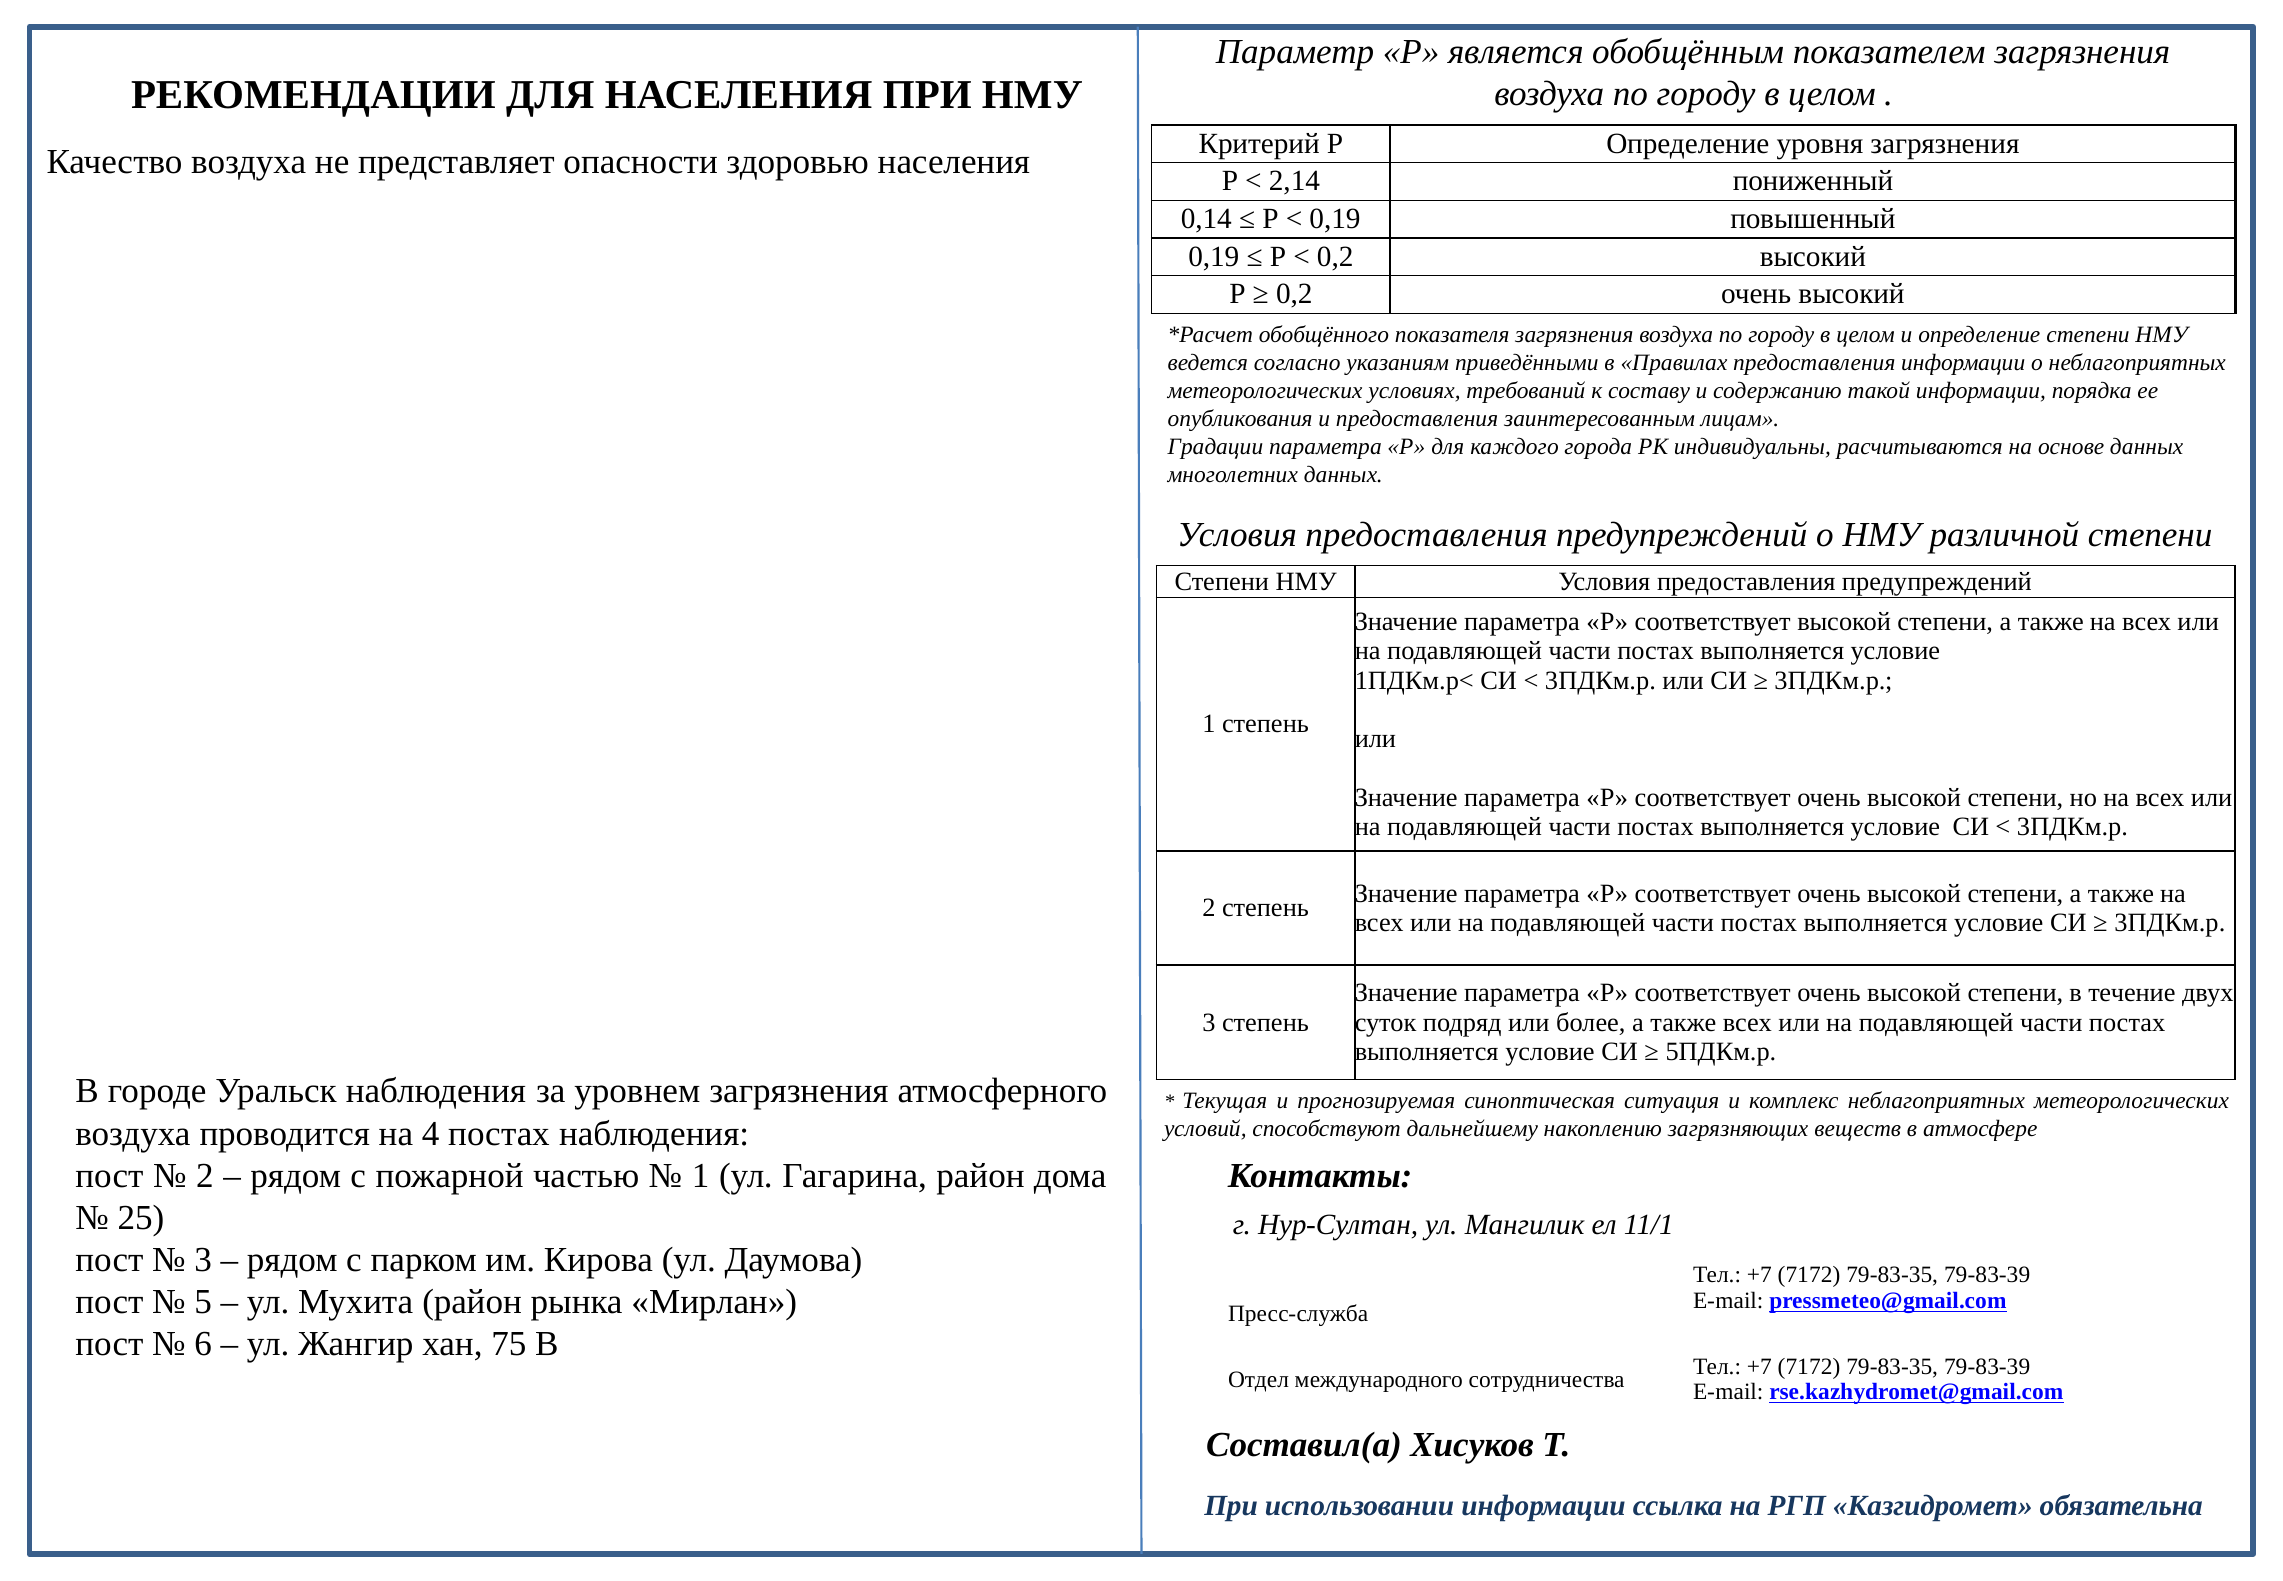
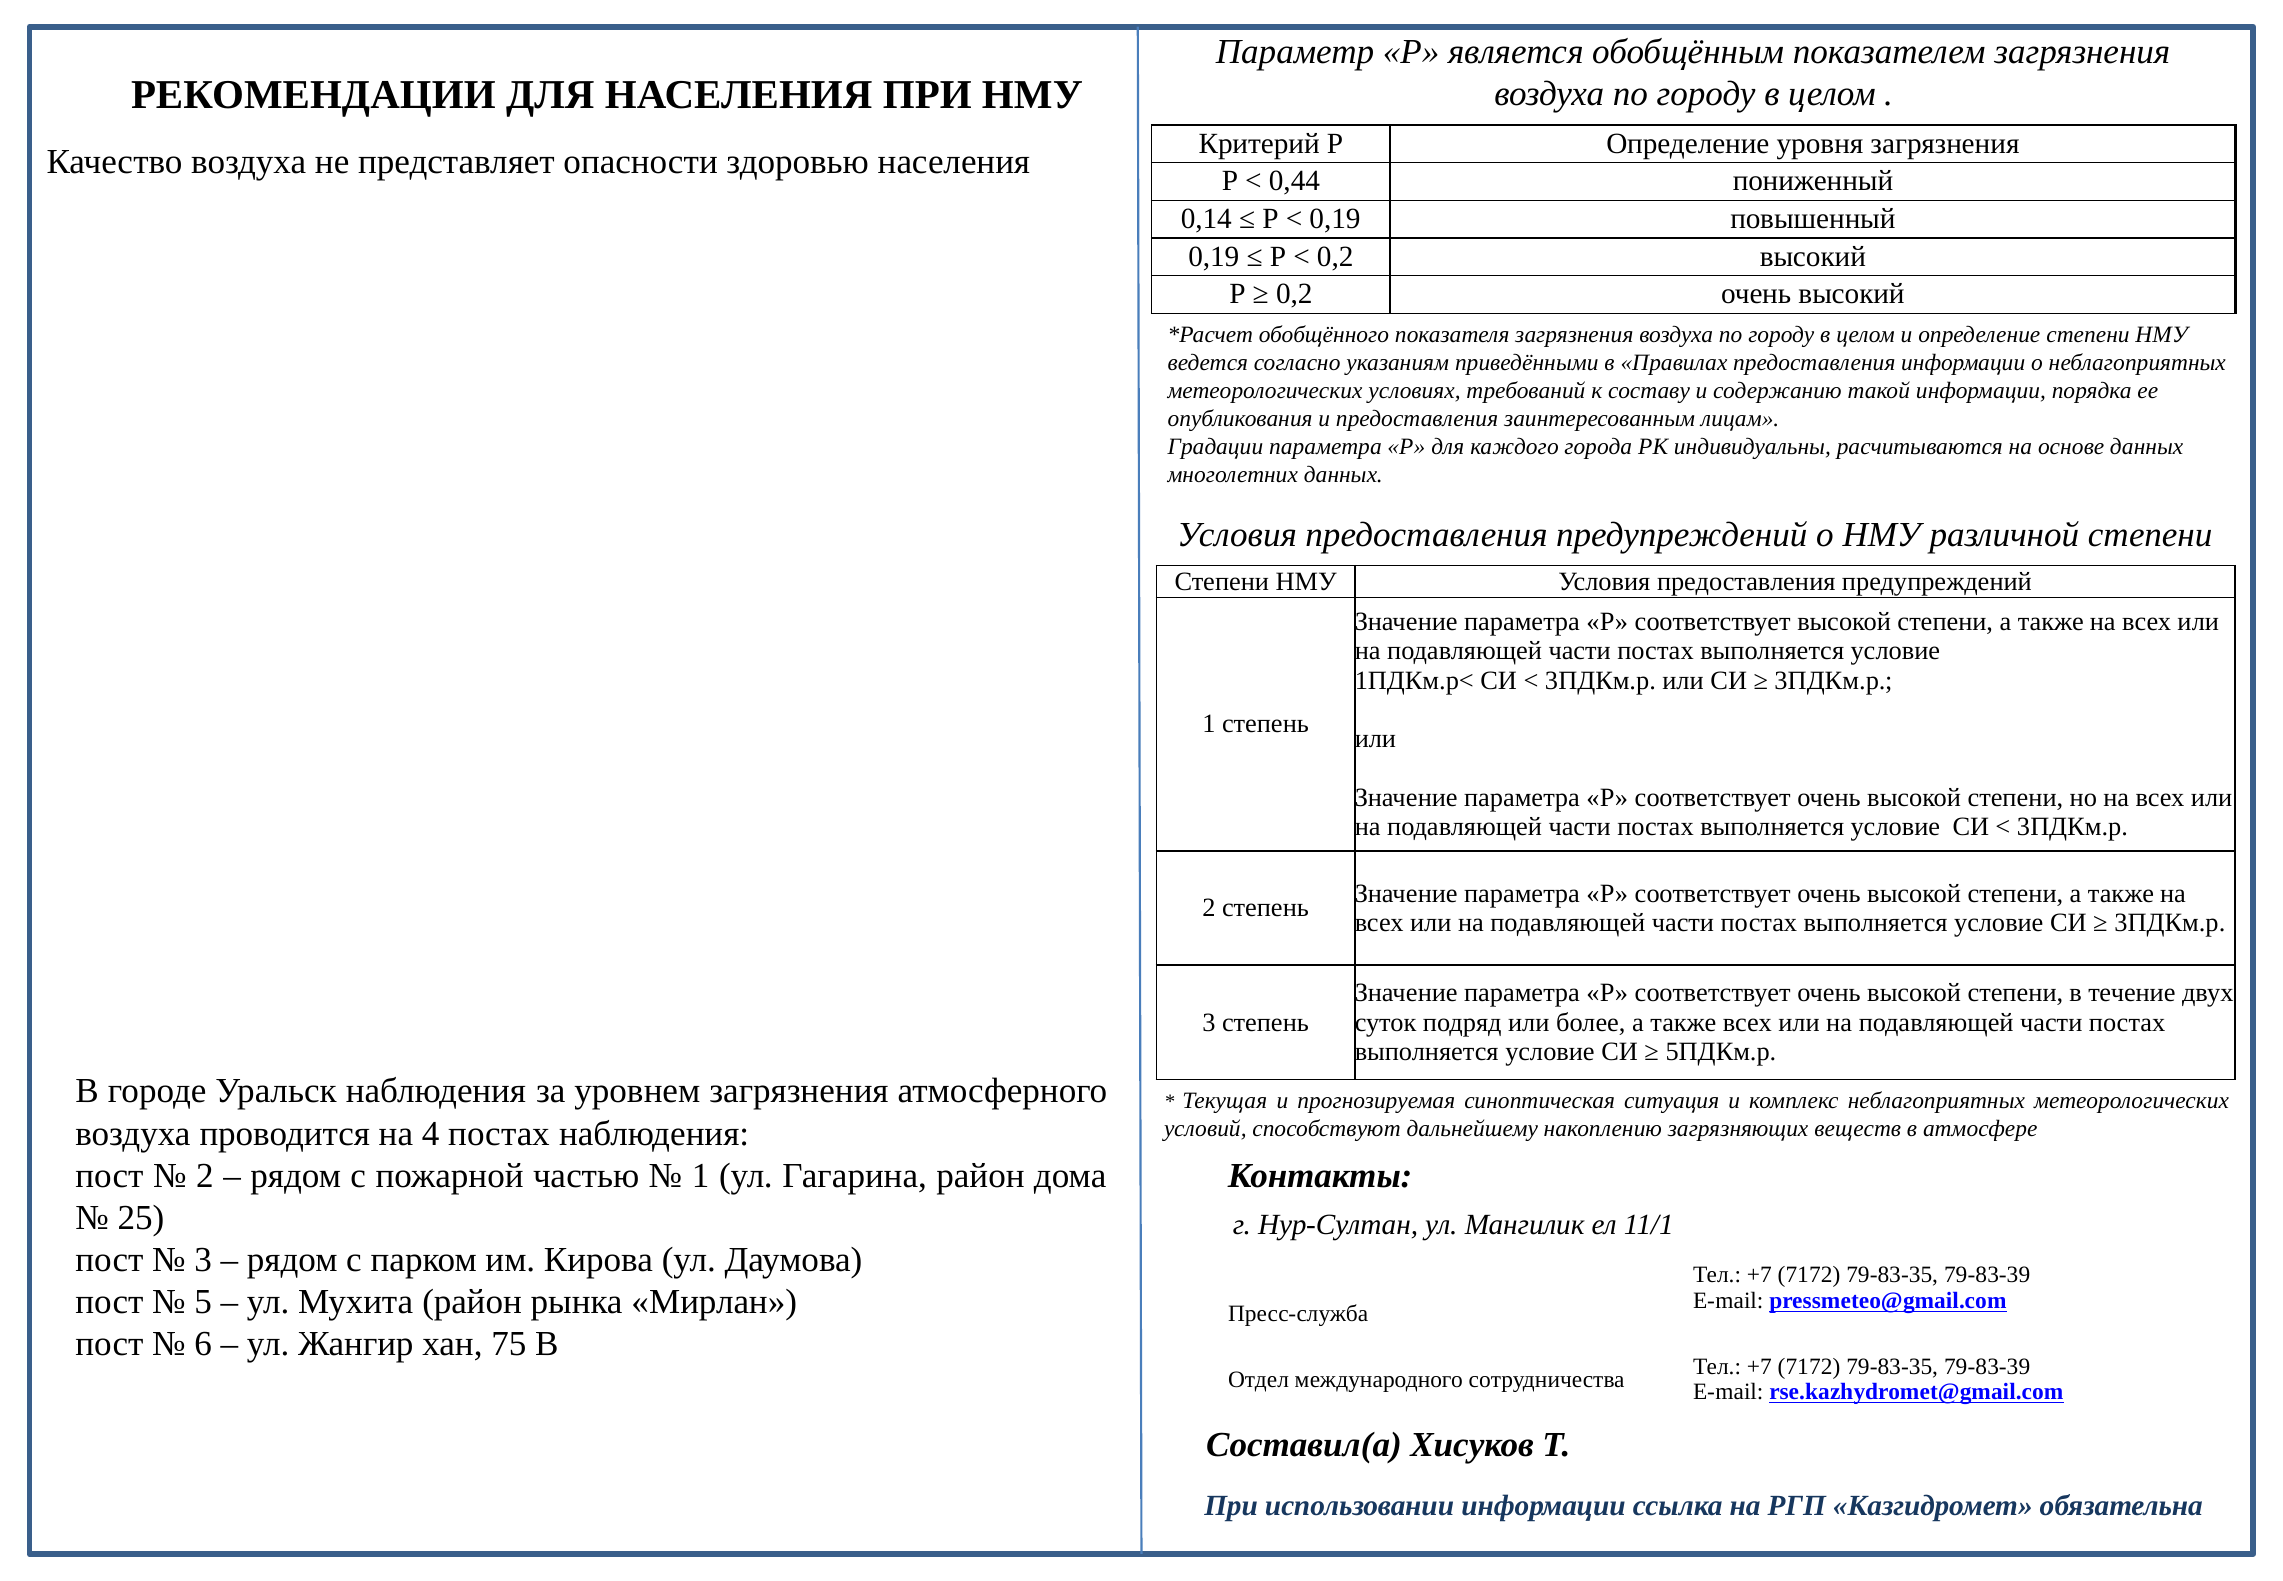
2,14: 2,14 -> 0,44 (1294, 181)
